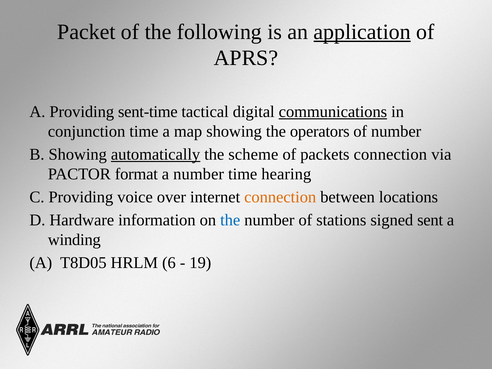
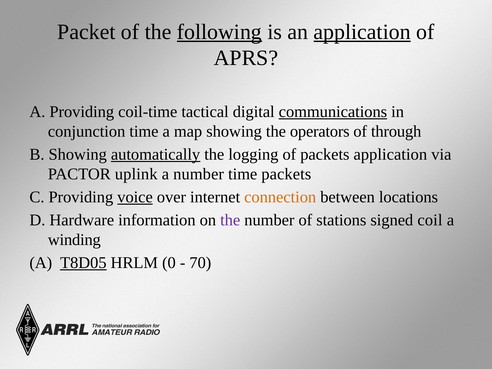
following underline: none -> present (219, 32)
sent-time: sent-time -> coil-time (148, 112)
of number: number -> through (396, 131)
scheme: scheme -> logging (253, 154)
packets connection: connection -> application (390, 154)
format: format -> uplink (136, 174)
time hearing: hearing -> packets (286, 174)
voice underline: none -> present (135, 197)
the colour: blue -> purple (230, 220)
sent: sent -> coil (430, 220)
T8D05 underline: none -> present (83, 263)
6: 6 -> 0 (169, 263)
19: 19 -> 70 (200, 263)
